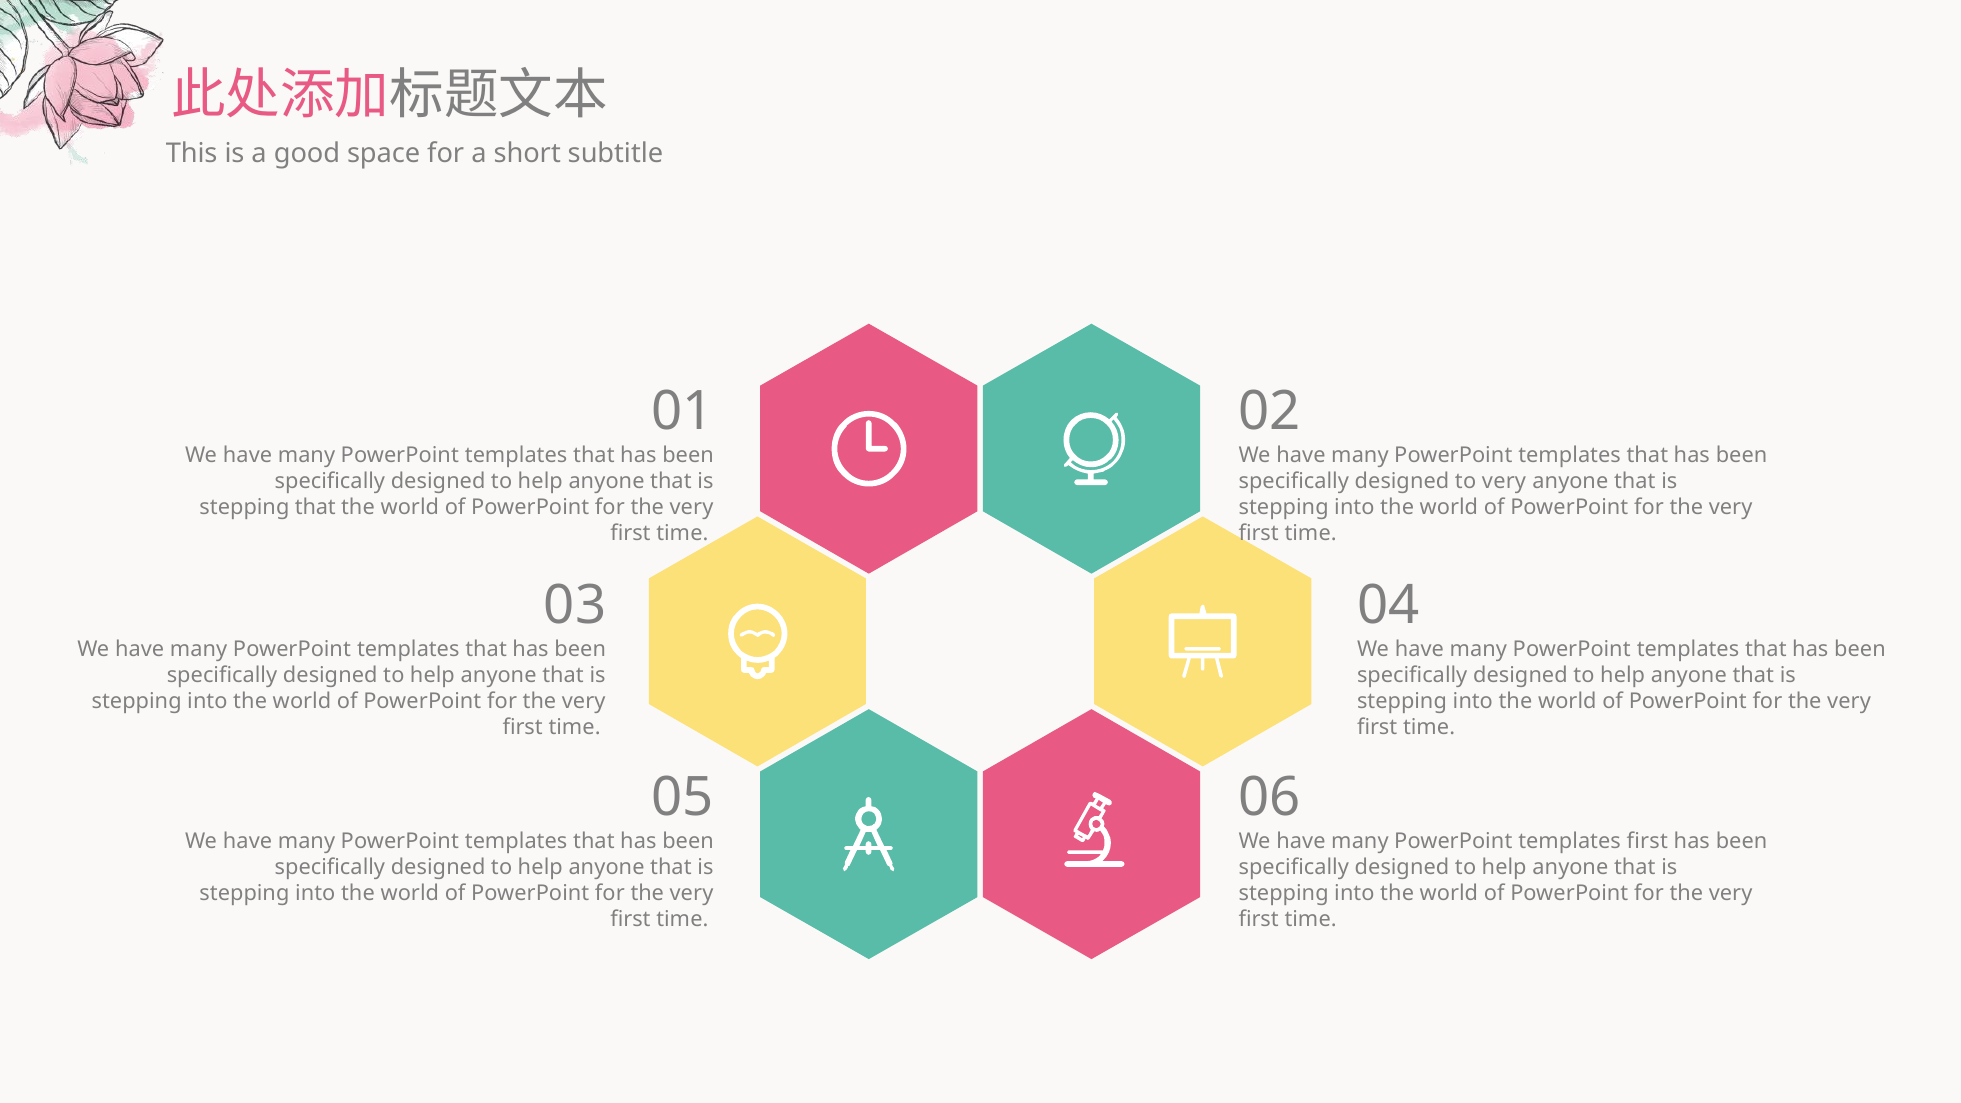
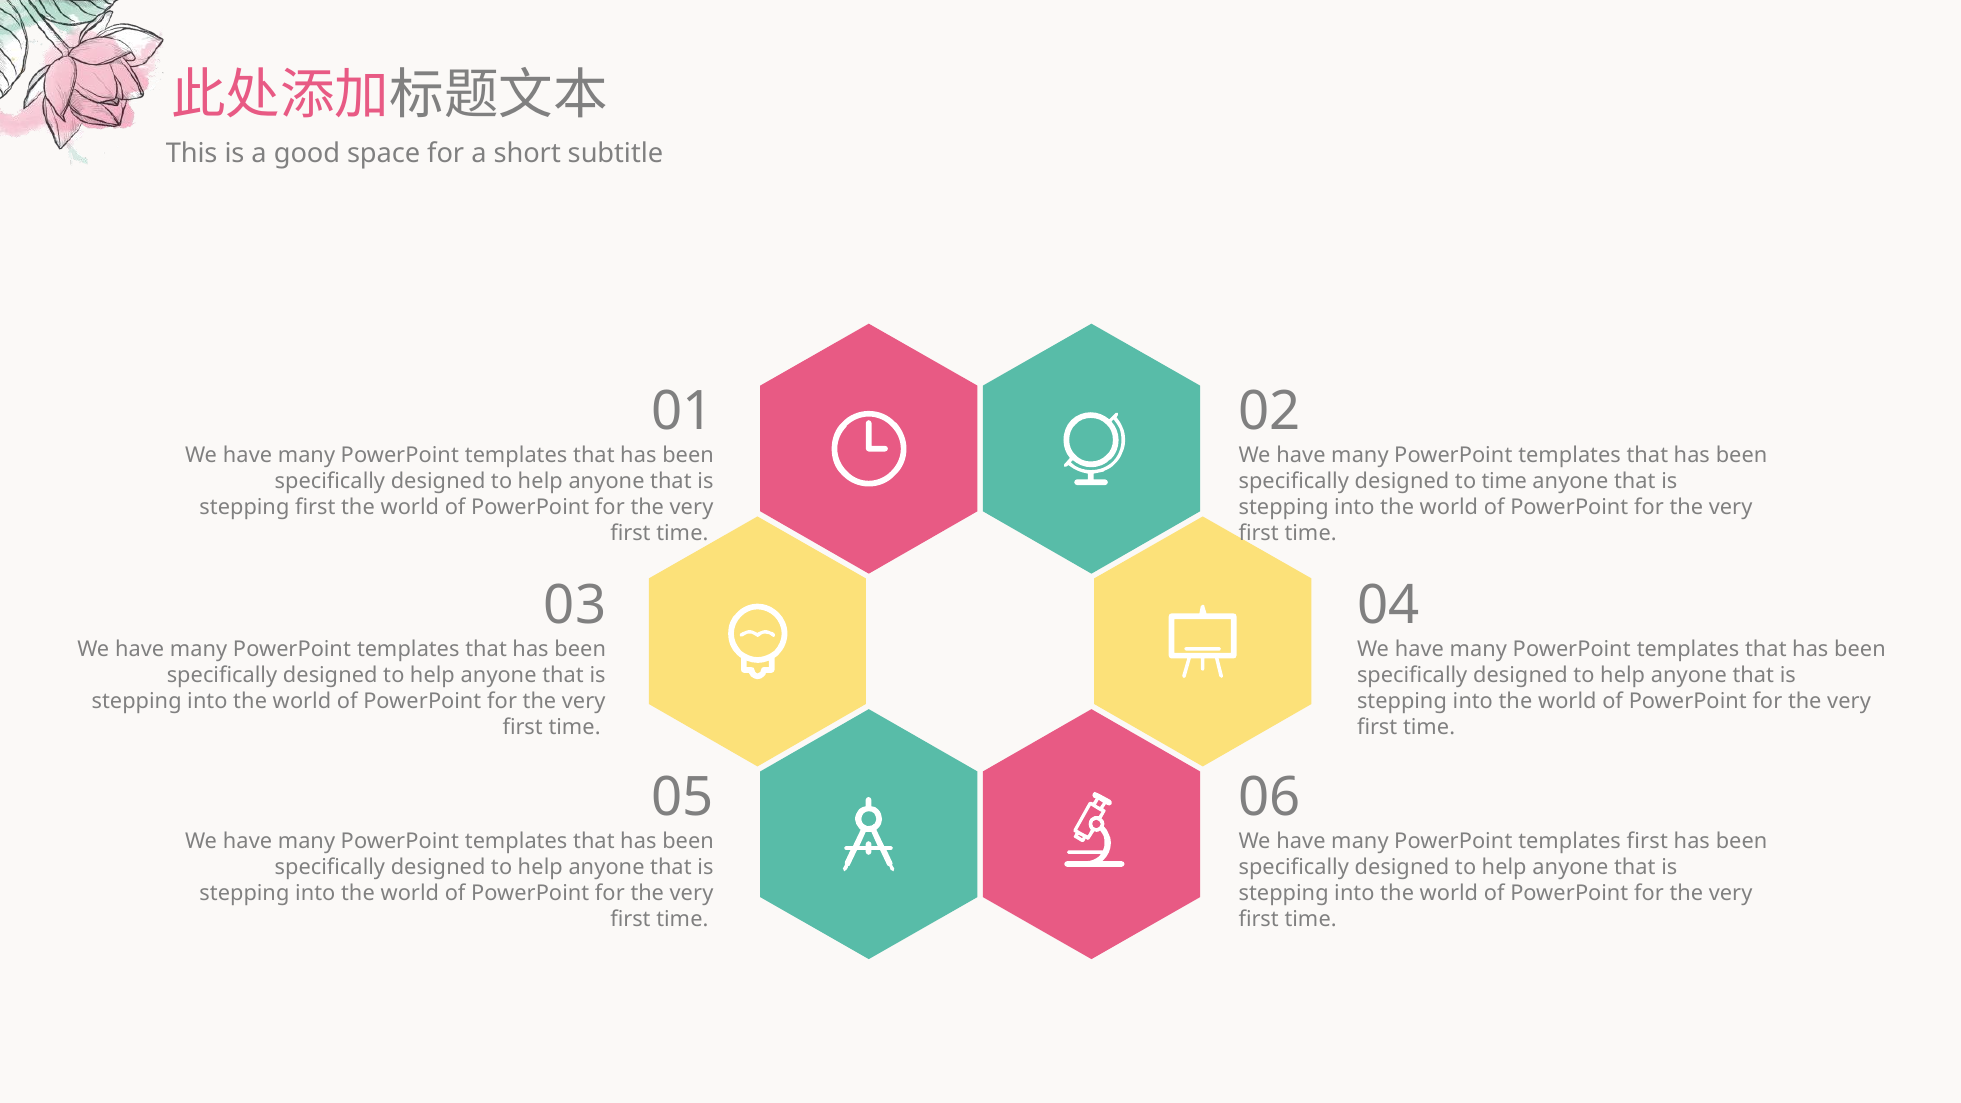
to very: very -> time (1504, 482)
stepping that: that -> first (315, 508)
